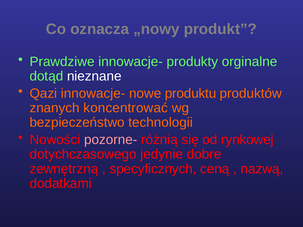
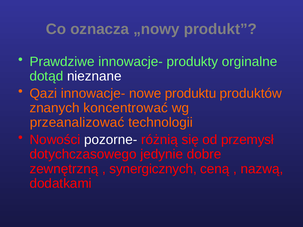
bezpieczeństwo: bezpieczeństwo -> przeanalizować (77, 123)
pozorne- colour: pink -> white (111, 140)
rynkowej: rynkowej -> przemysł (248, 140)
specyficznych: specyficznych -> synergicznych (153, 169)
